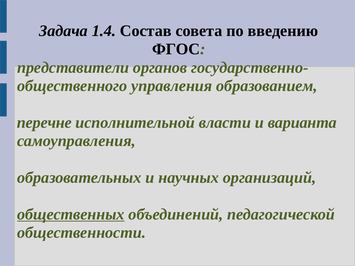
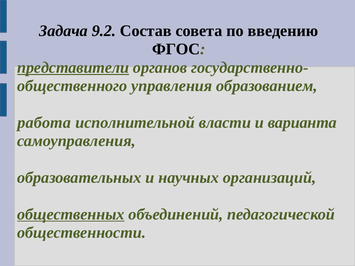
1.4: 1.4 -> 9.2 (104, 31)
представители underline: none -> present (73, 68)
перечне: перечне -> работа (44, 123)
